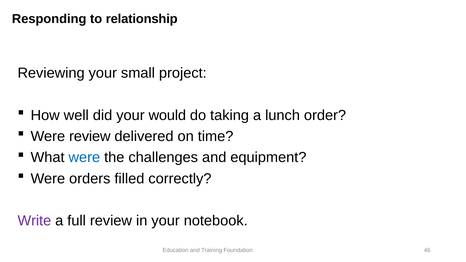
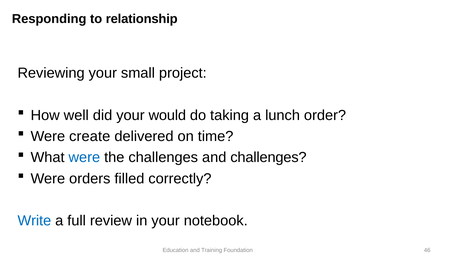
Were review: review -> create (90, 137)
and equipment: equipment -> challenges (268, 158)
Write colour: purple -> blue (34, 221)
